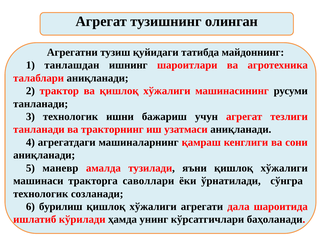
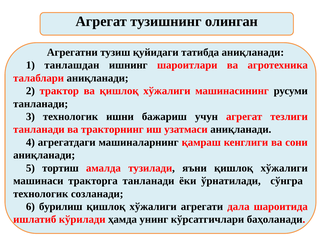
татибда майдоннинг: майдоннинг -> аниқланади (253, 52)
маневр: маневр -> тортиш (60, 168)
тракторга саволлари: саволлари -> танланади (148, 181)
